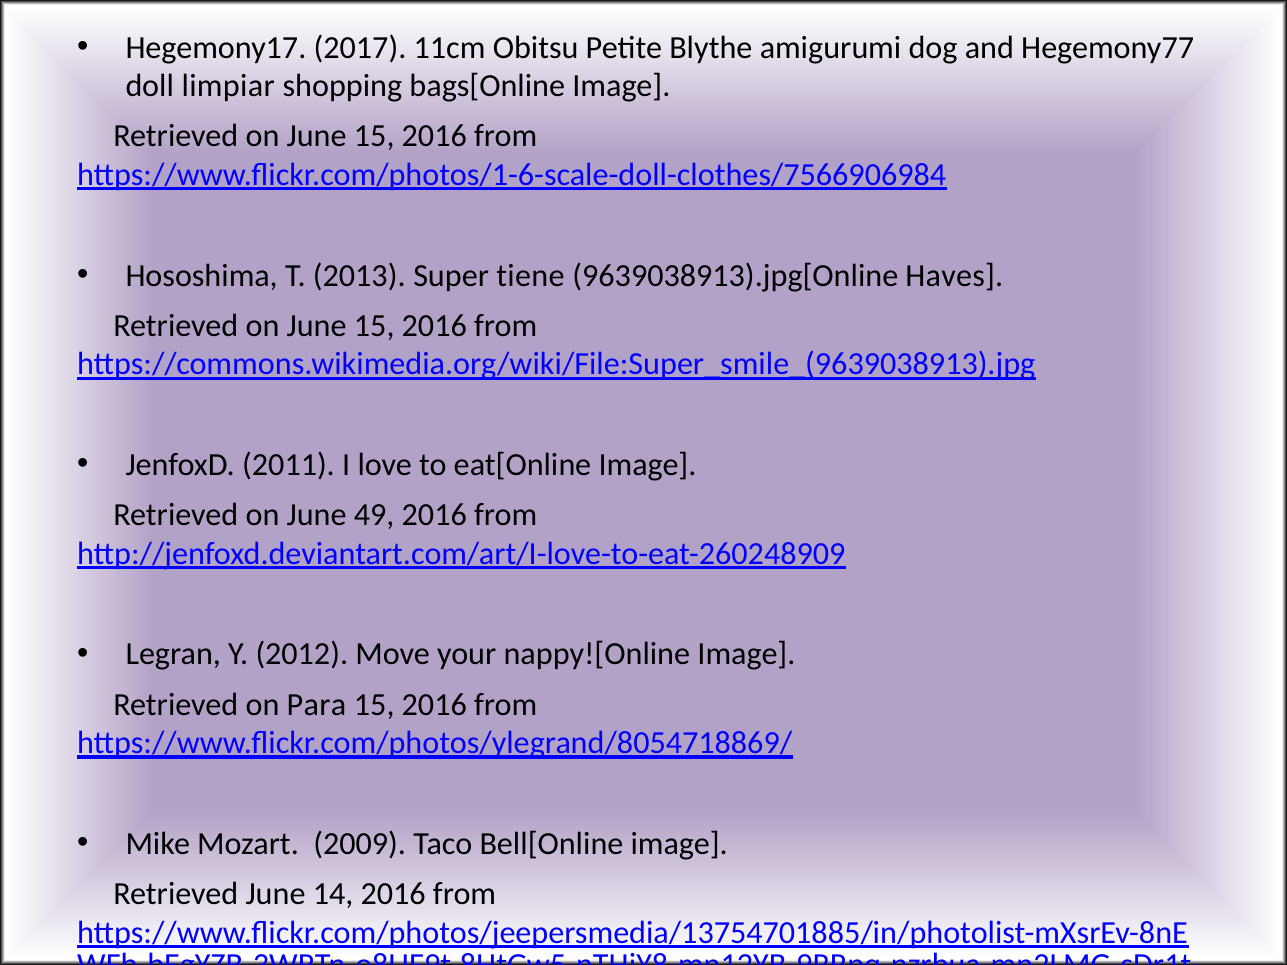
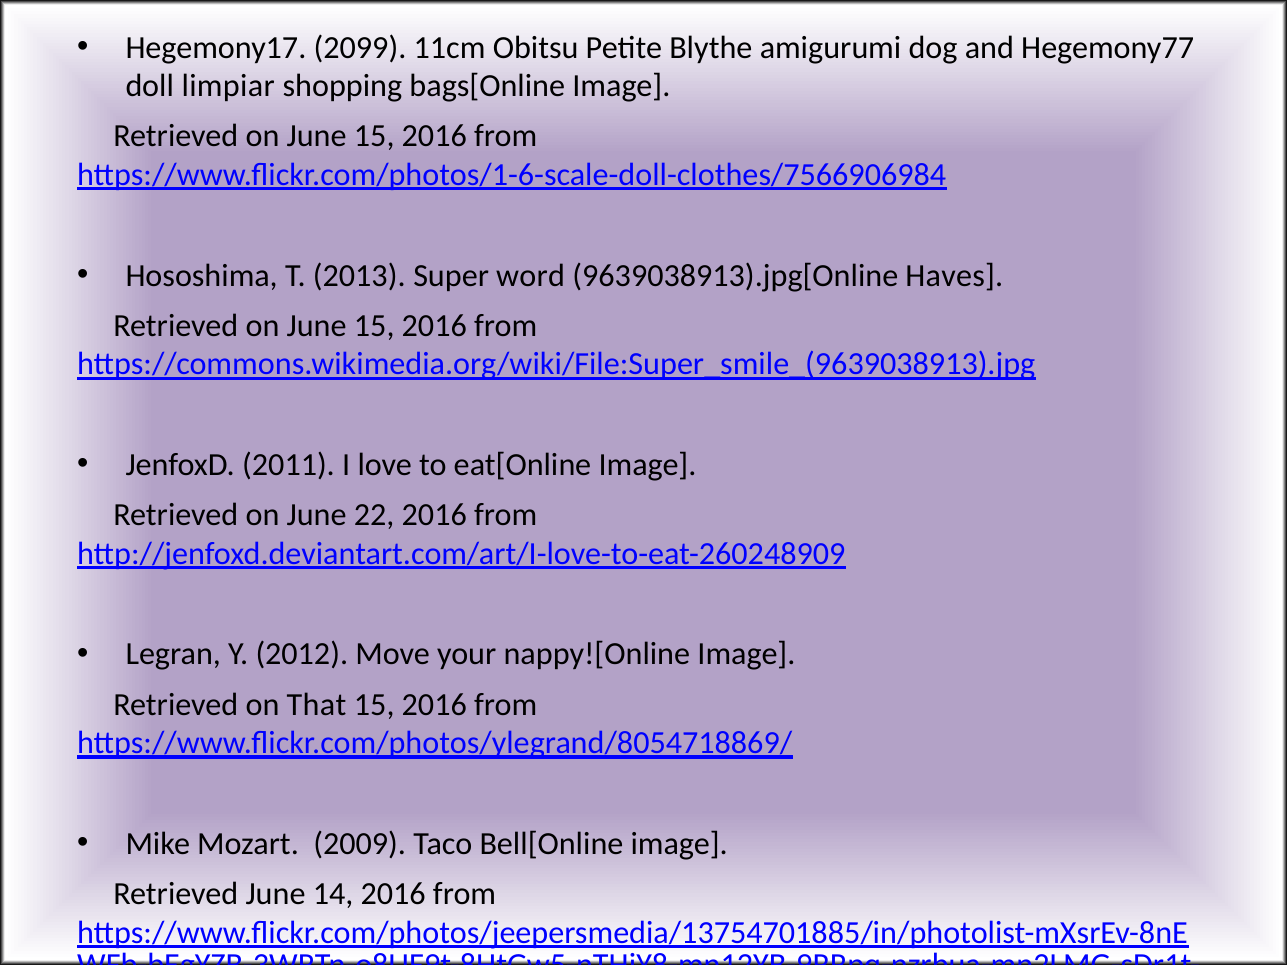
2017: 2017 -> 2099 (360, 48)
tiene: tiene -> word (531, 276)
49: 49 -> 22 (374, 515)
Para: Para -> That (316, 705)
